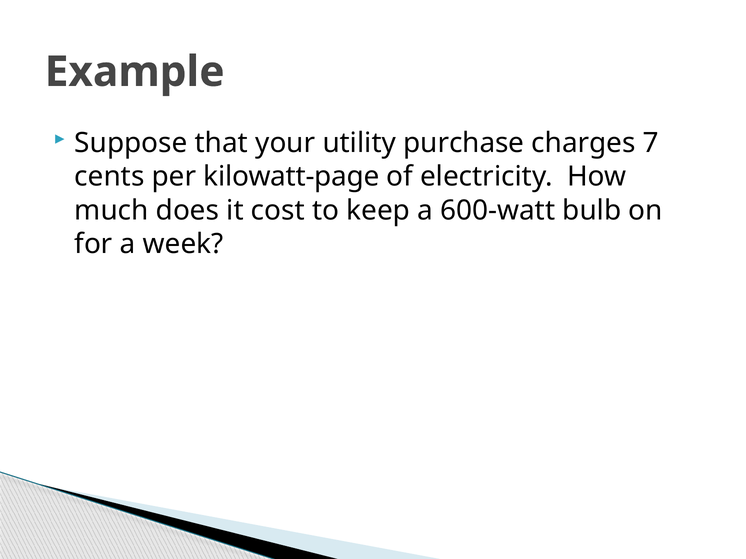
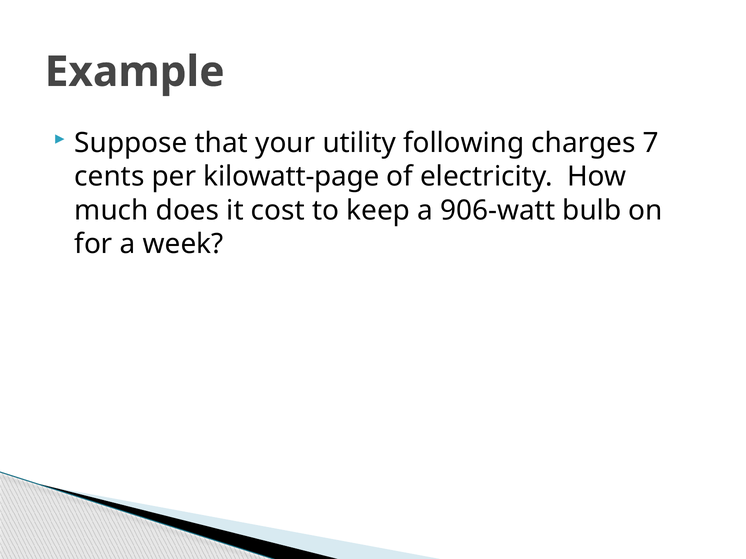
purchase: purchase -> following (464, 143)
600-watt: 600-watt -> 906-watt (498, 210)
